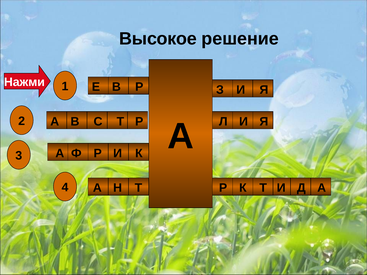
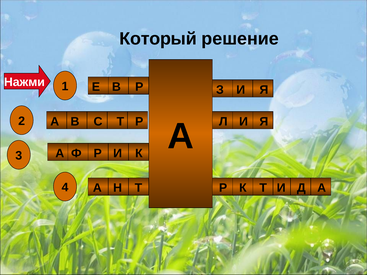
Высокое: Высокое -> Который (158, 39)
